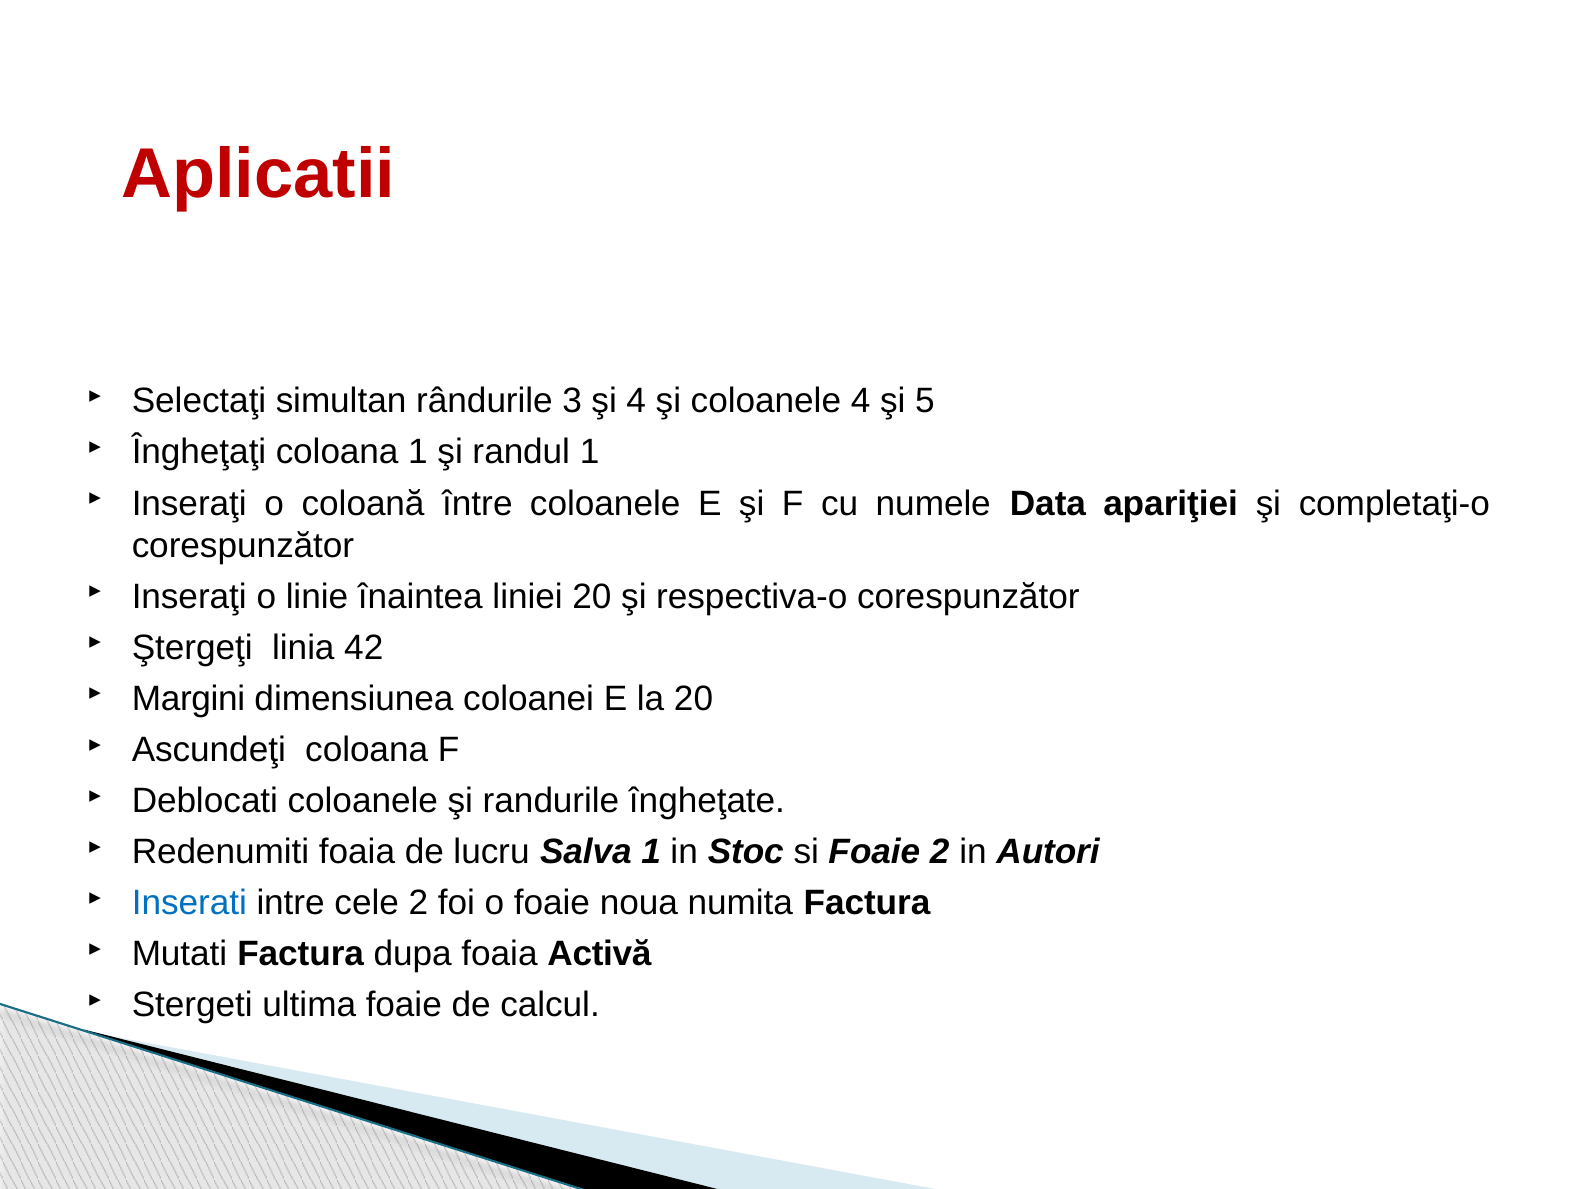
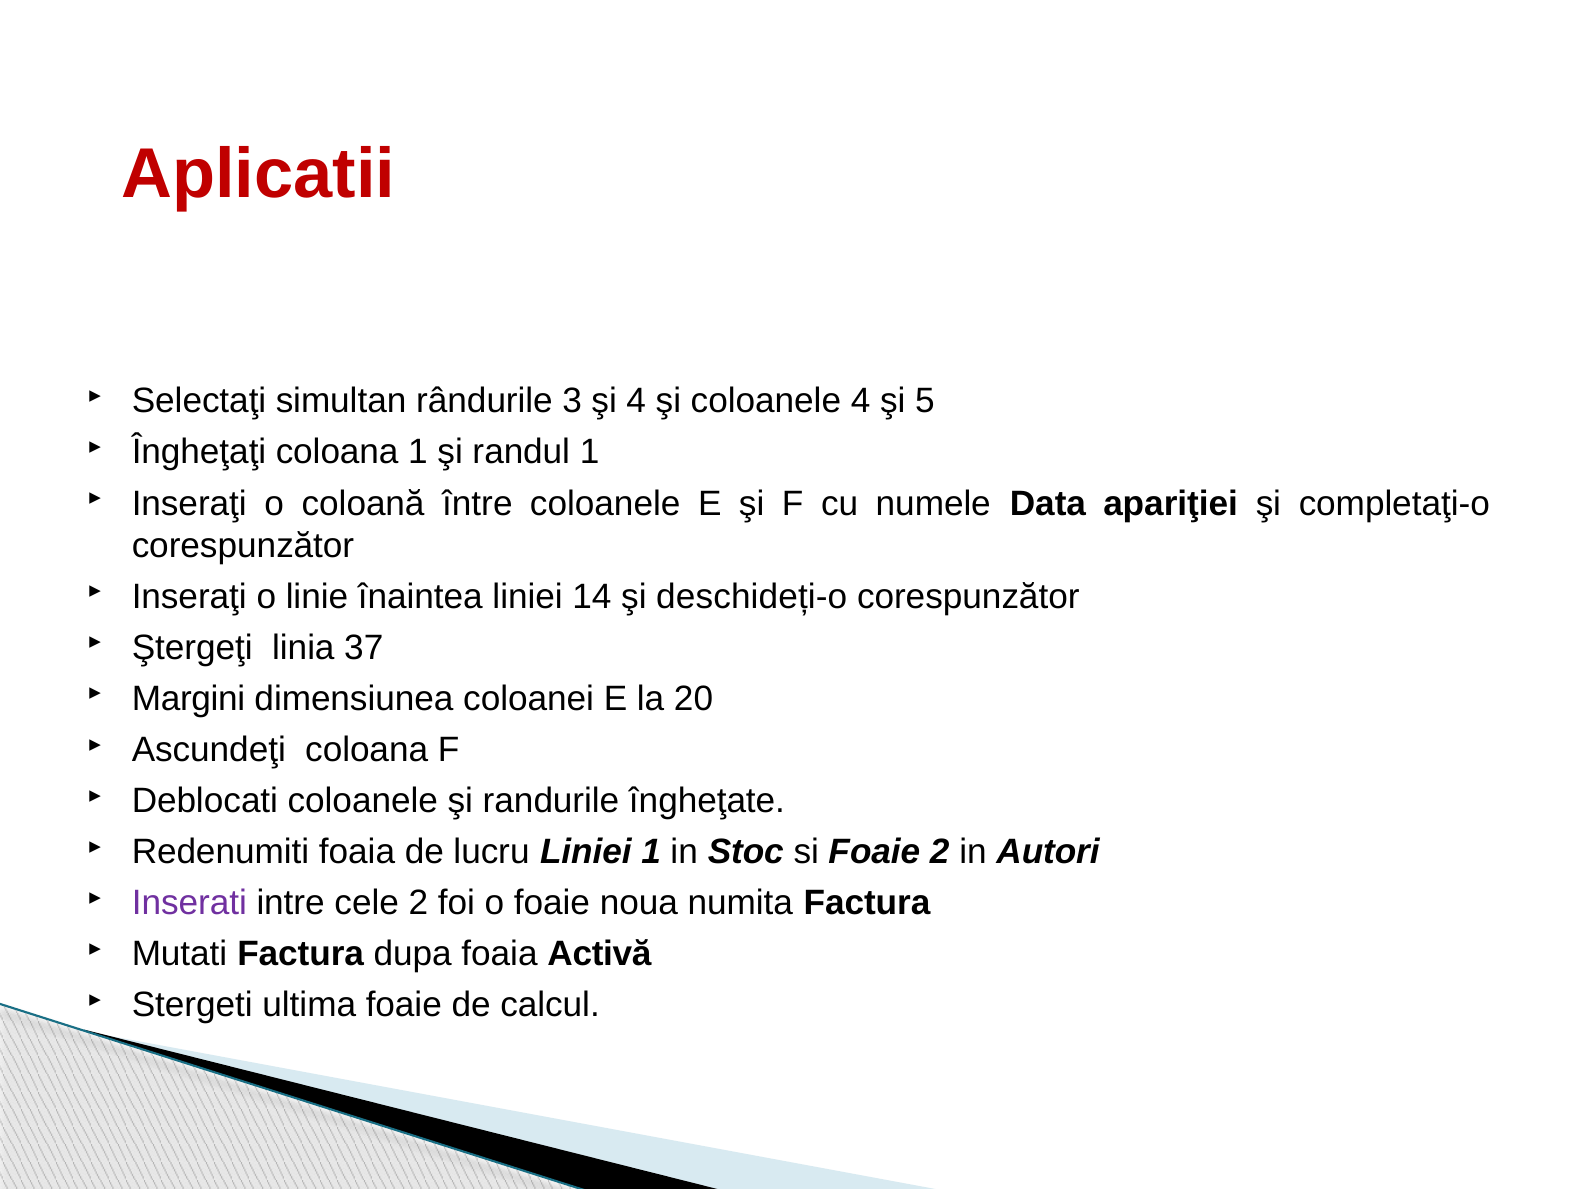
liniei 20: 20 -> 14 (592, 597)
respectiva-o: respectiva-o -> deschideți-o (752, 597)
42: 42 -> 37 (364, 648)
lucru Salva: Salva -> Liniei (586, 852)
Inserati colour: blue -> purple (189, 903)
